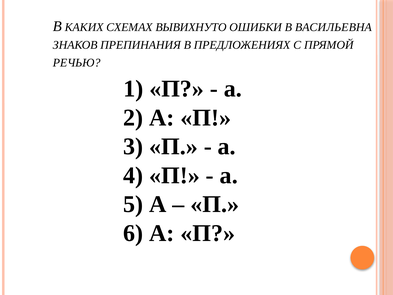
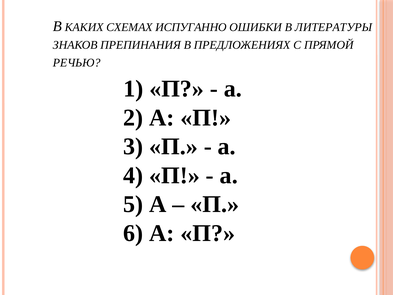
ВЫВИХНУТО: ВЫВИХНУТО -> ИСПУГАННО (191, 27)
ВАСИЛЬЕВНА: ВАСИЛЬЕВНА -> ЛИТЕРАТУРЫ (334, 27)
